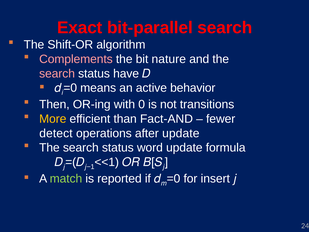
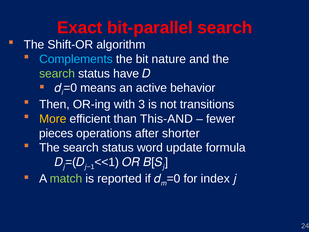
Complements colour: pink -> light blue (76, 59)
search colour: pink -> light green (57, 73)
0: 0 -> 3 (142, 104)
Fact-AND: Fact-AND -> This-AND (166, 119)
detect: detect -> pieces (56, 133)
after update: update -> shorter (181, 133)
insert: insert -> index (215, 178)
